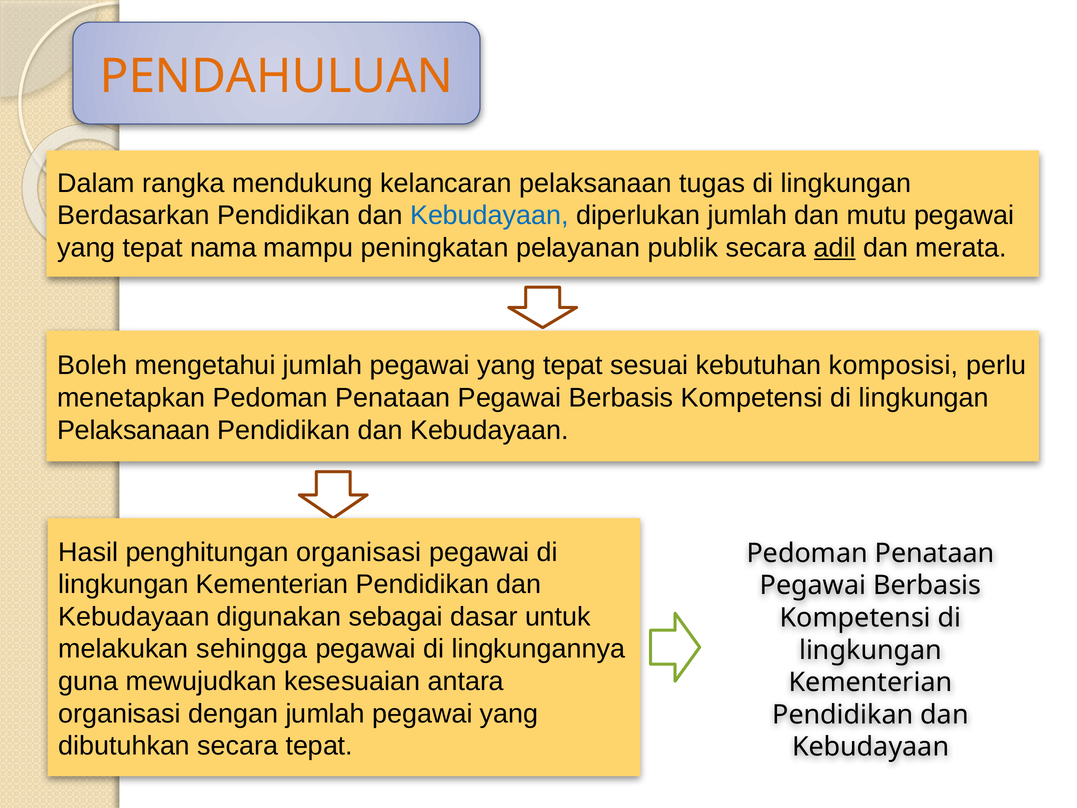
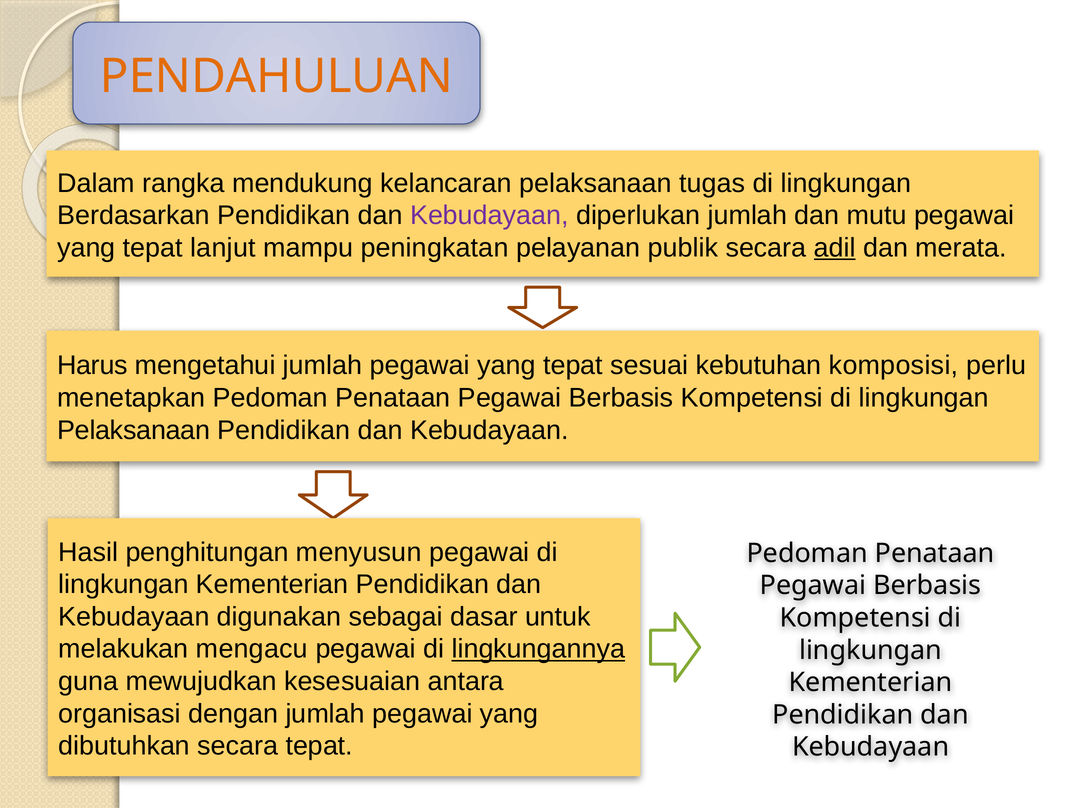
Kebudayaan colour: blue -> purple (489, 215)
nama: nama -> lanjut (223, 248)
Boleh: Boleh -> Harus (92, 365)
penghitungan organisasi: organisasi -> menyusun (359, 552)
sehingga: sehingga -> mengacu (252, 649)
lingkungannya underline: none -> present (538, 649)
